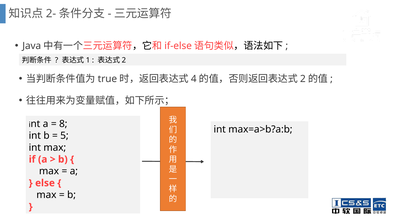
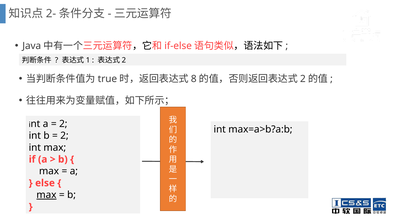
4: 4 -> 8 (194, 79)
8: 8 -> 2 (63, 124)
5: 5 -> 2 (64, 136)
max underline: none -> present (46, 195)
